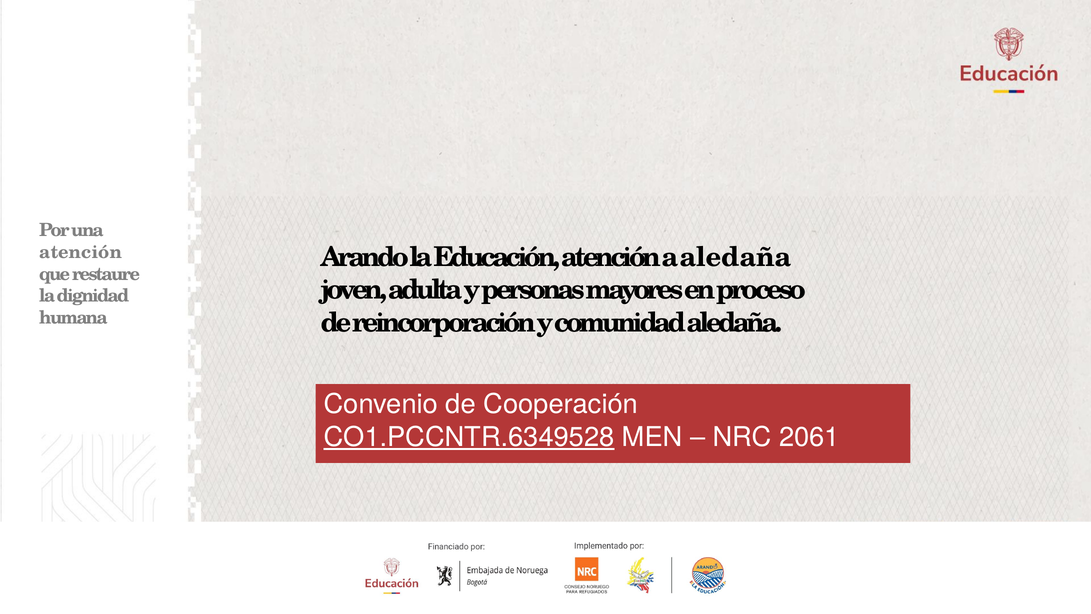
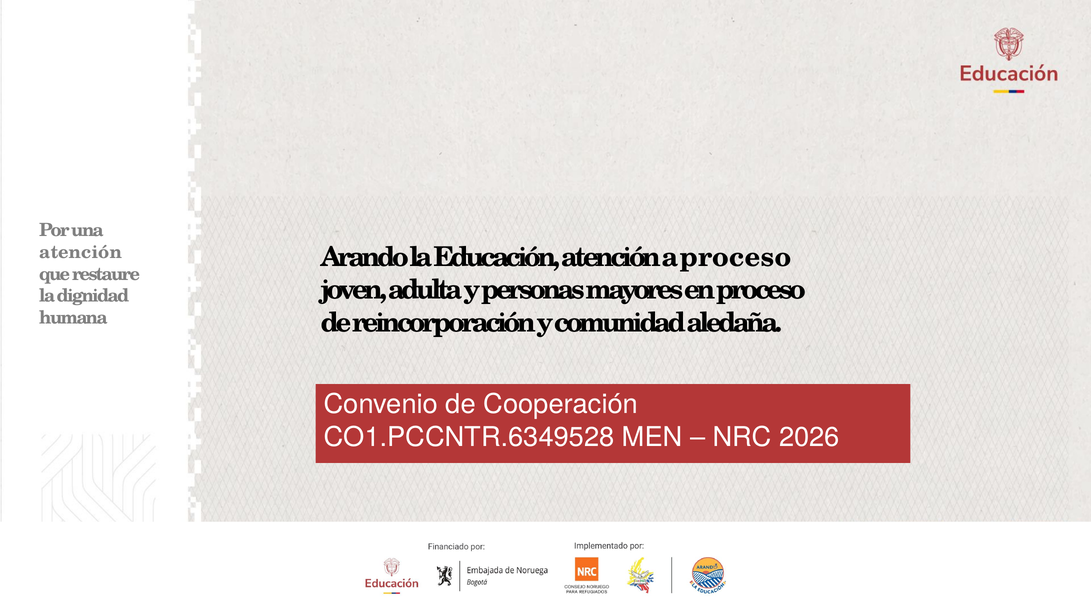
a aledaña: aledaña -> proceso (735, 257)
CO1.PCCNTR.6349528 underline: present -> none (469, 437)
2061: 2061 -> 2026 (809, 437)
